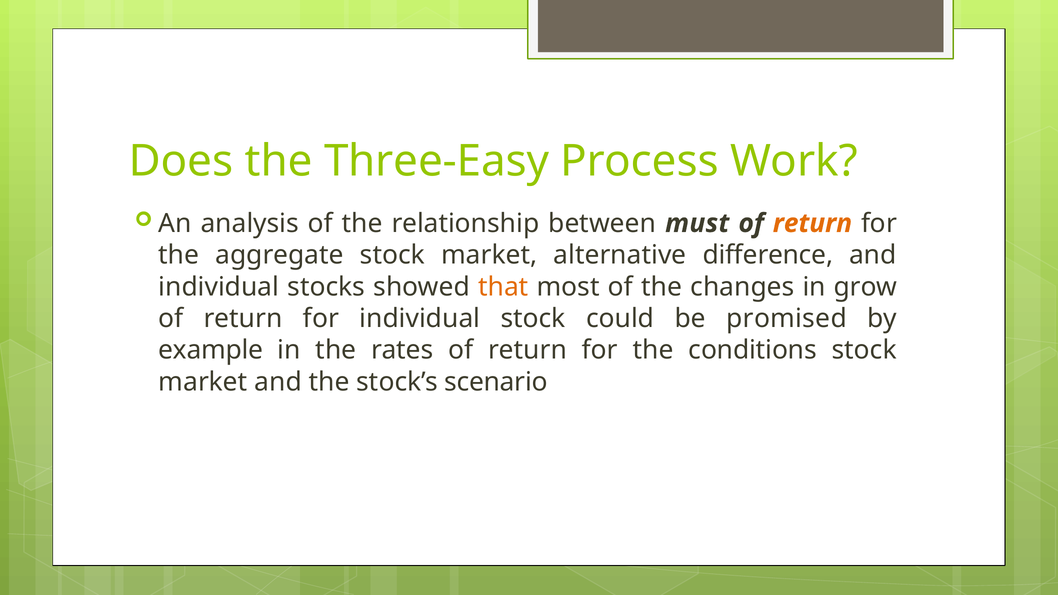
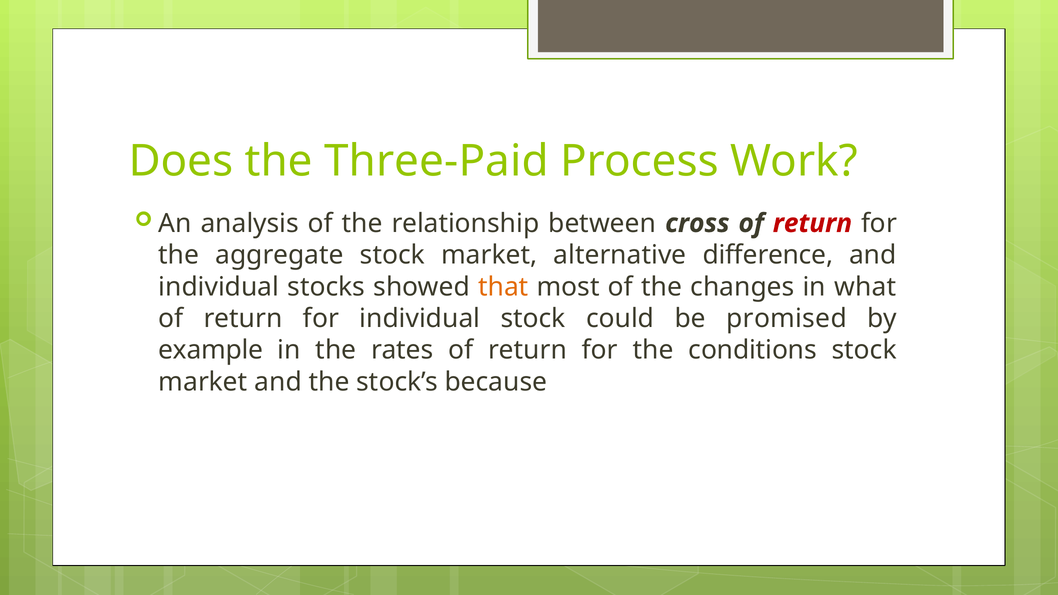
Three-Easy: Three-Easy -> Three-Paid (436, 161)
must: must -> cross (697, 223)
return colour: orange -> red (812, 223)
grow: grow -> what (865, 287)
scenario: scenario -> because (496, 382)
